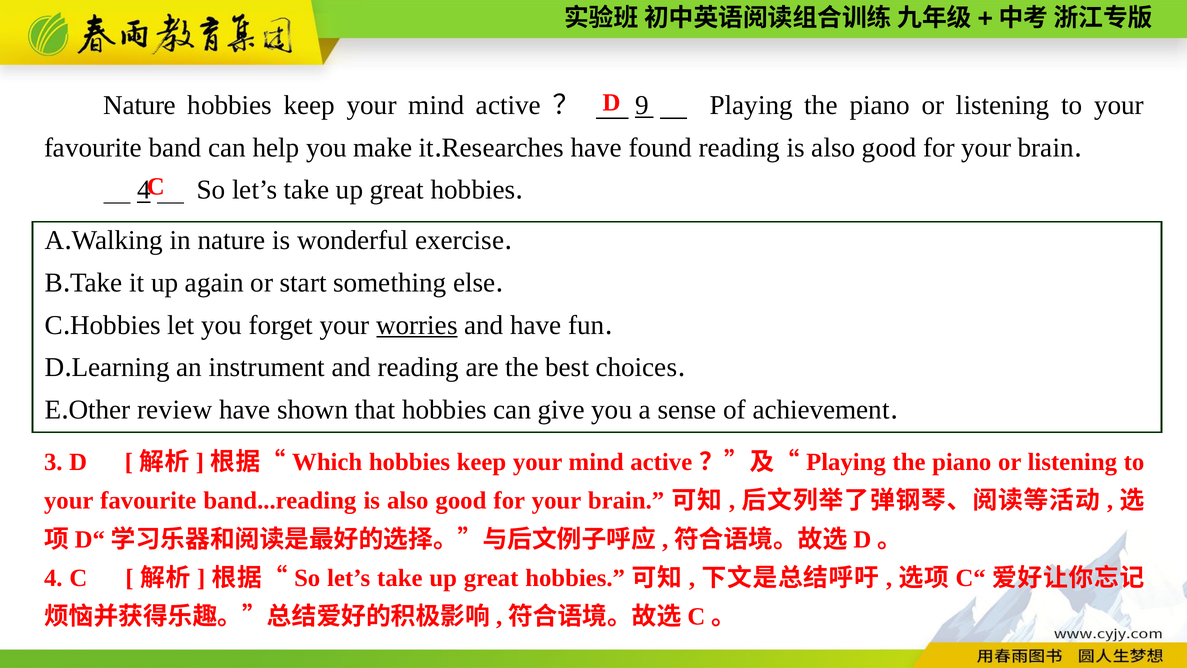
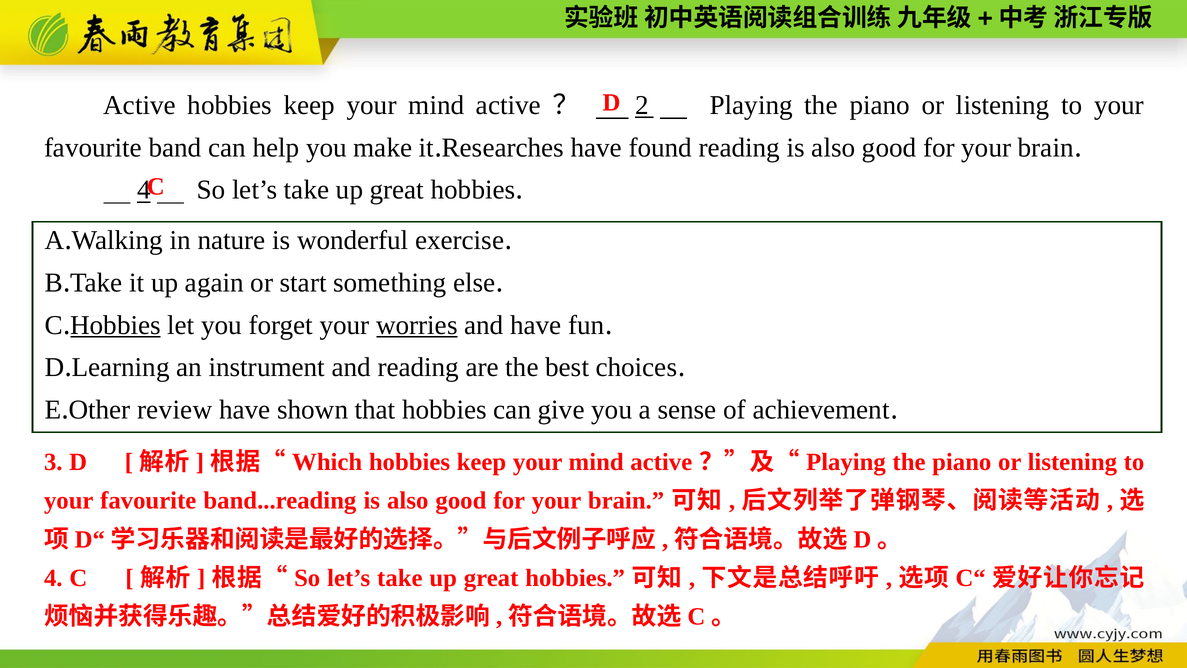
Nature: Nature -> Active (140, 105)
9: 9 -> 2 (642, 105)
Hobbies underline: none -> present (115, 325)
